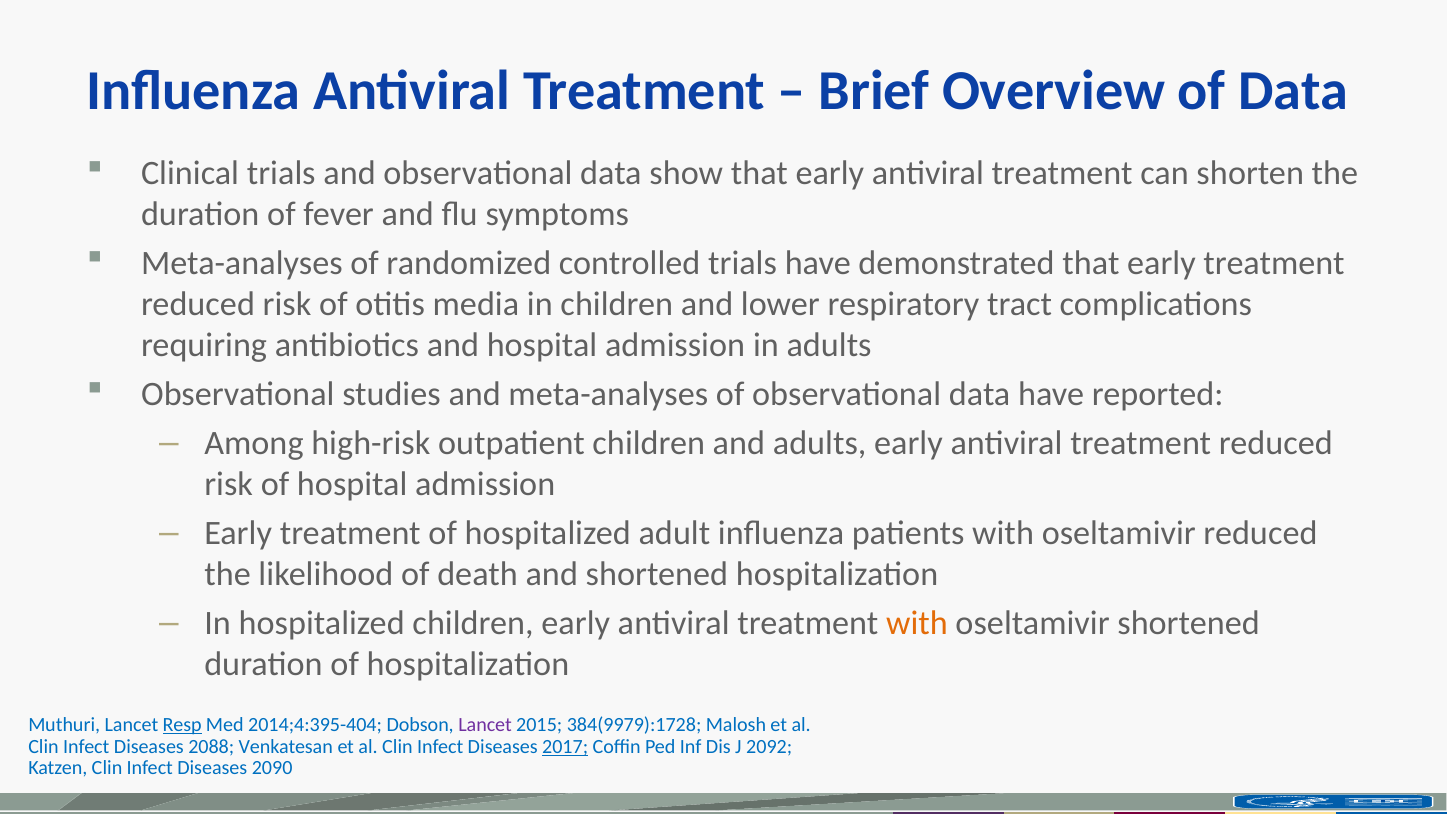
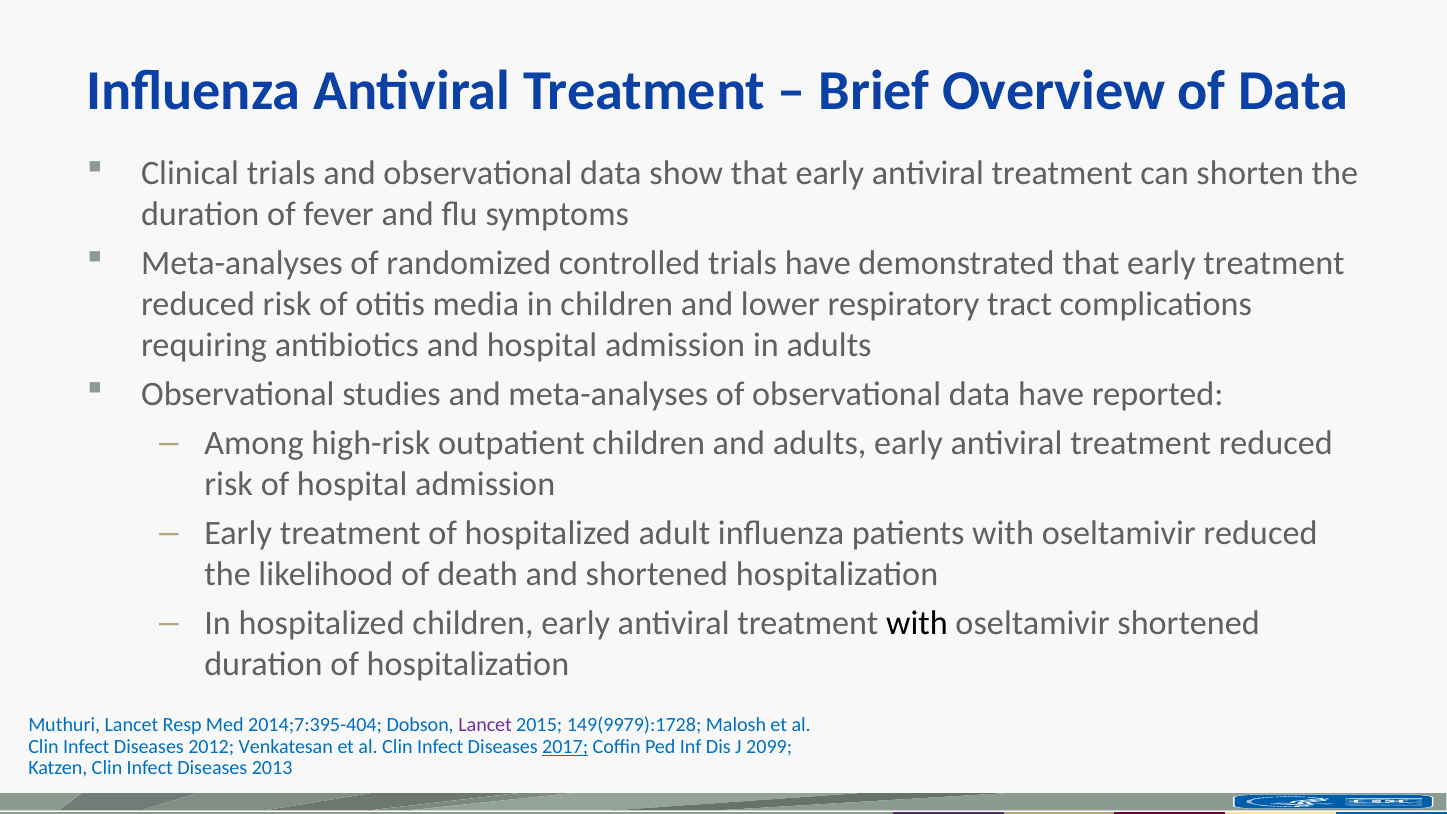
with colour: orange -> black (917, 623)
Resp underline: present -> none (182, 725)
2014;4:395-404: 2014;4:395-404 -> 2014;7:395-404 (315, 725)
384(9979):1728: 384(9979):1728 -> 149(9979):1728 (634, 725)
2088: 2088 -> 2012 (211, 747)
2092: 2092 -> 2099 (769, 747)
2090: 2090 -> 2013 (272, 768)
